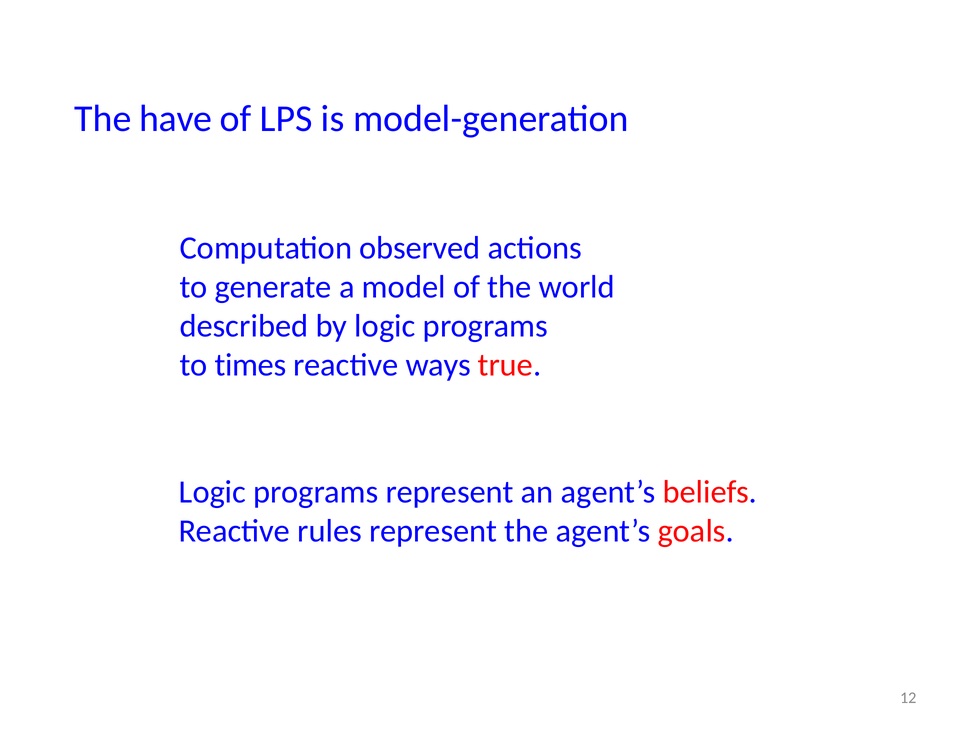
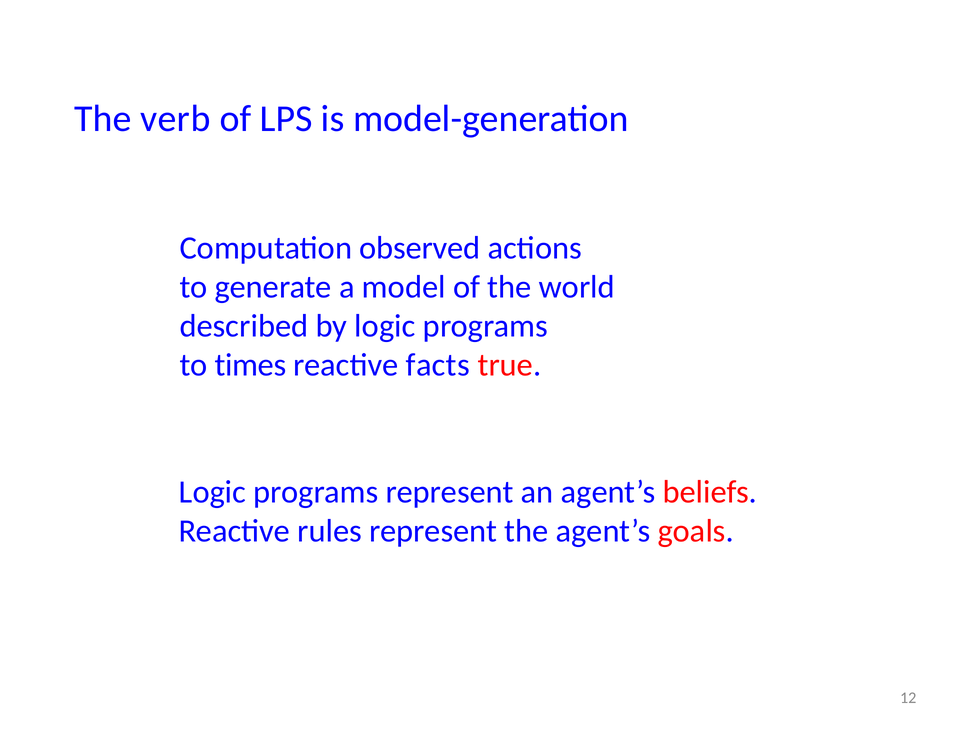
have: have -> verb (175, 119)
ways: ways -> facts (438, 365)
